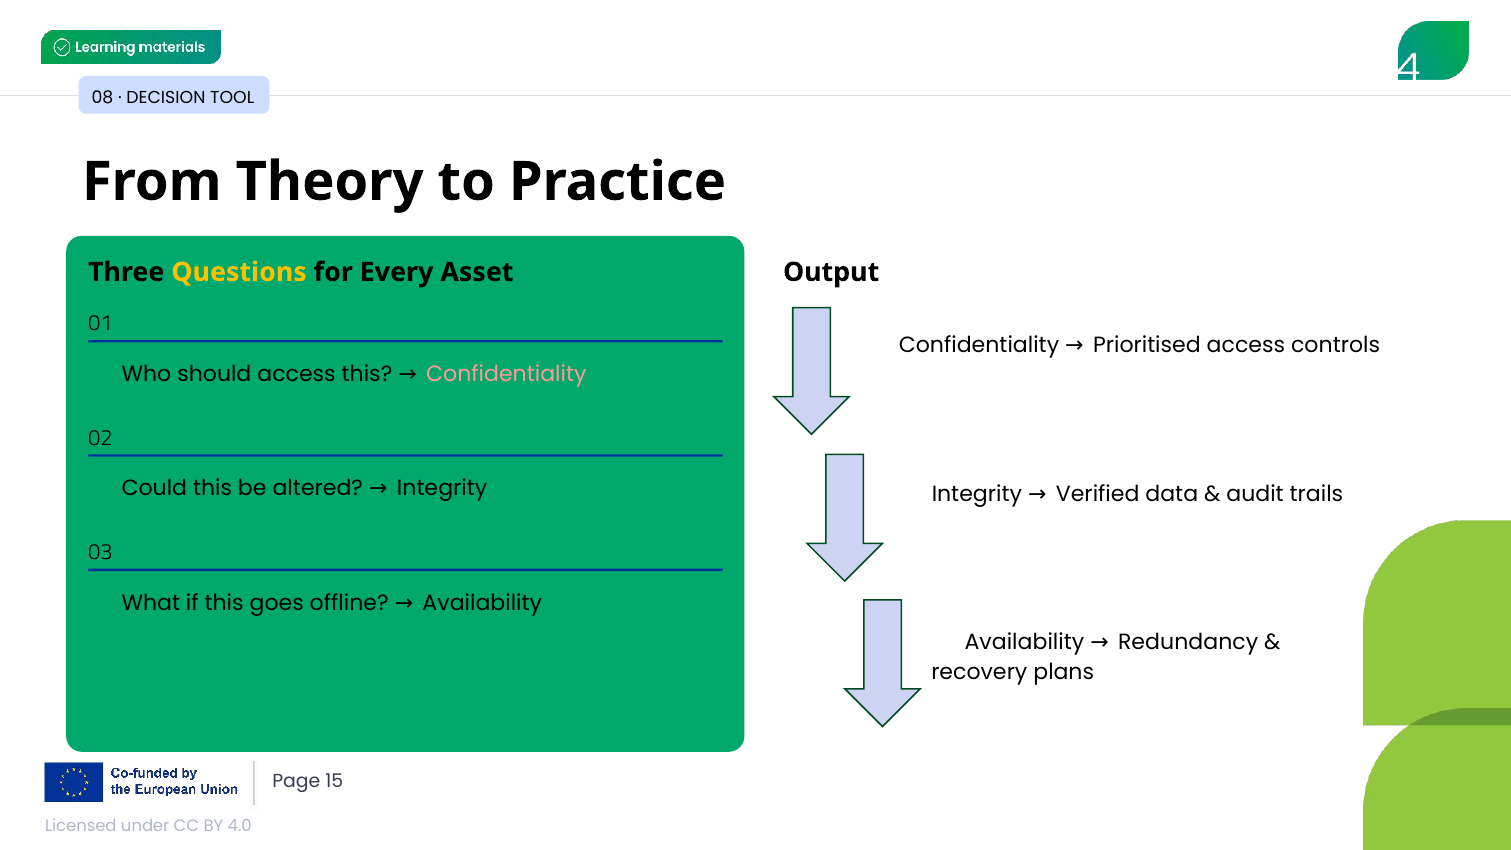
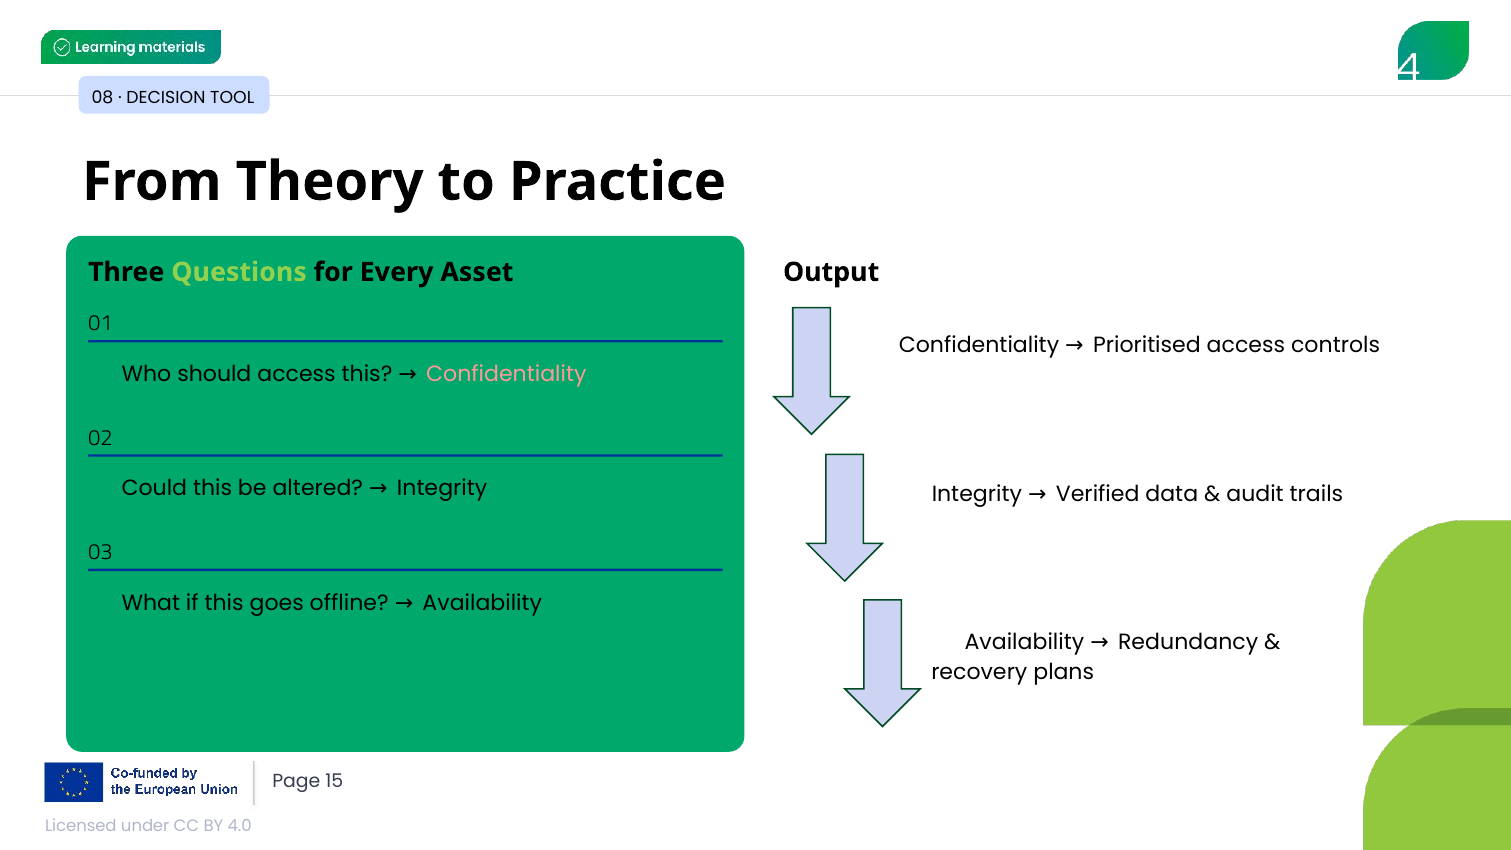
Questions colour: yellow -> light green (239, 272)
